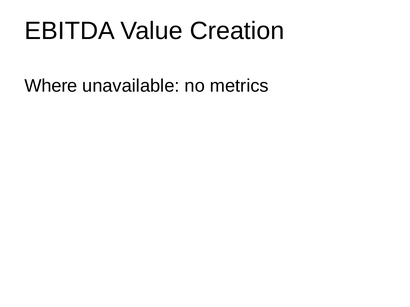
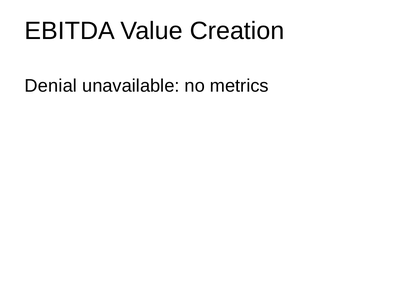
Where: Where -> Denial (51, 86)
